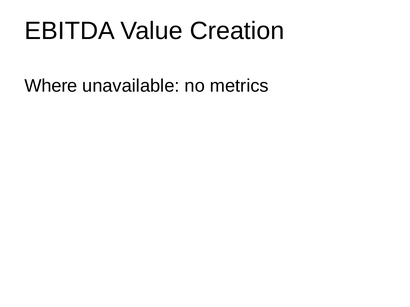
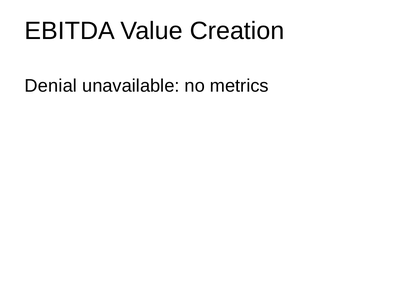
Where: Where -> Denial (51, 86)
